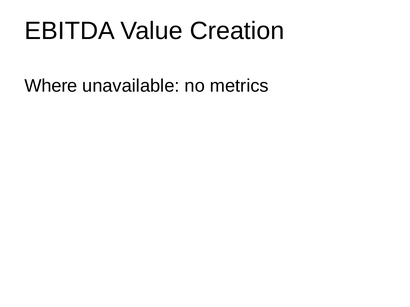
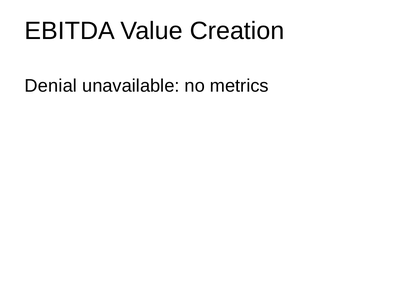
Where: Where -> Denial (51, 86)
